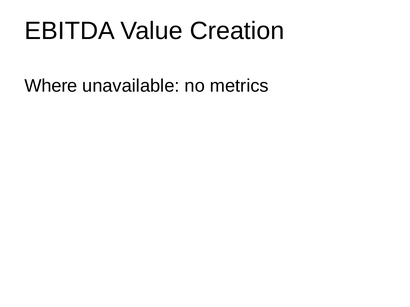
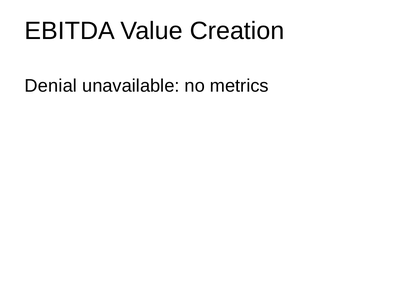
Where: Where -> Denial (51, 86)
